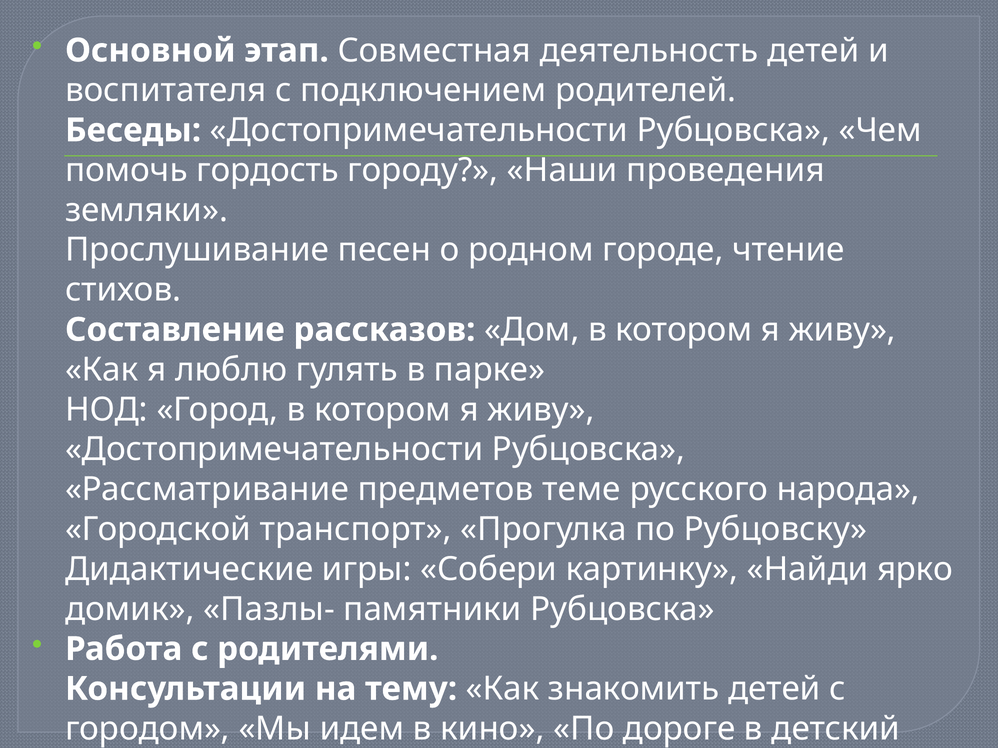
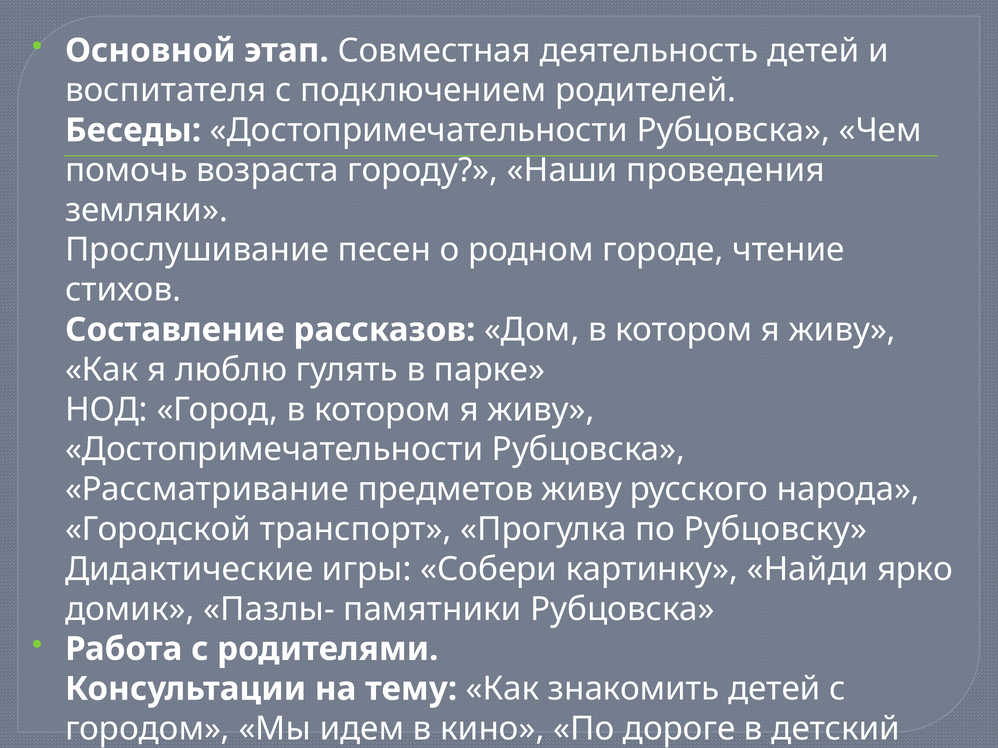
гордость: гордость -> возраста (268, 170)
предметов теме: теме -> живу (582, 490)
